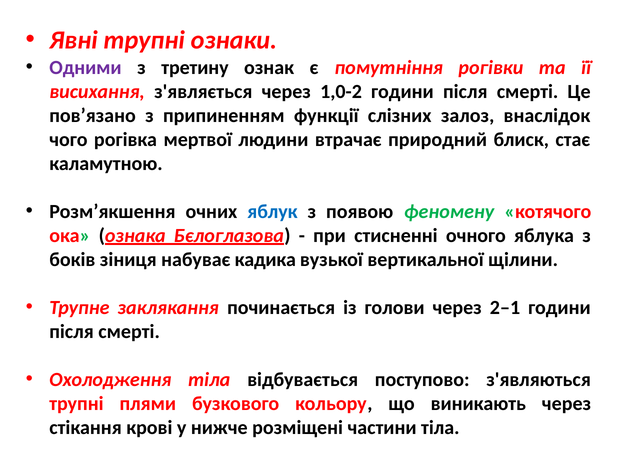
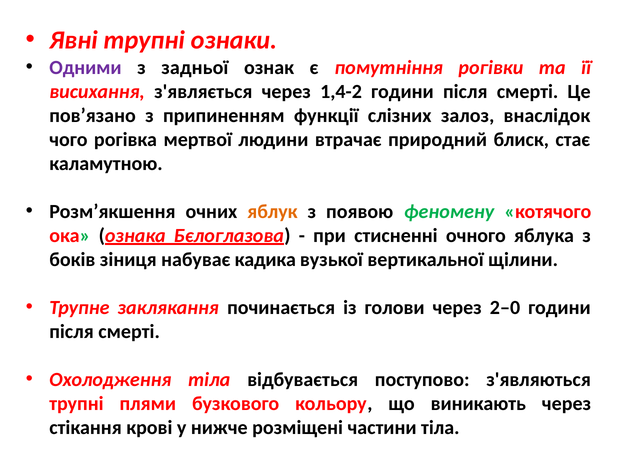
третину: третину -> задньої (195, 67)
1,0-2: 1,0-2 -> 1,4-2 (341, 91)
яблук colour: blue -> orange (272, 212)
2‒1: 2‒1 -> 2‒0 (505, 308)
